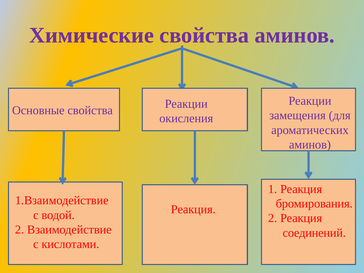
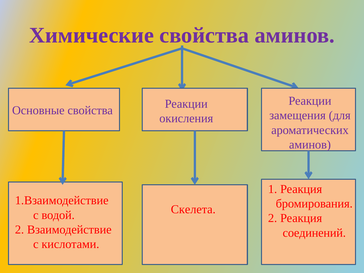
Реакция: Реакция -> Скелета (193, 209)
